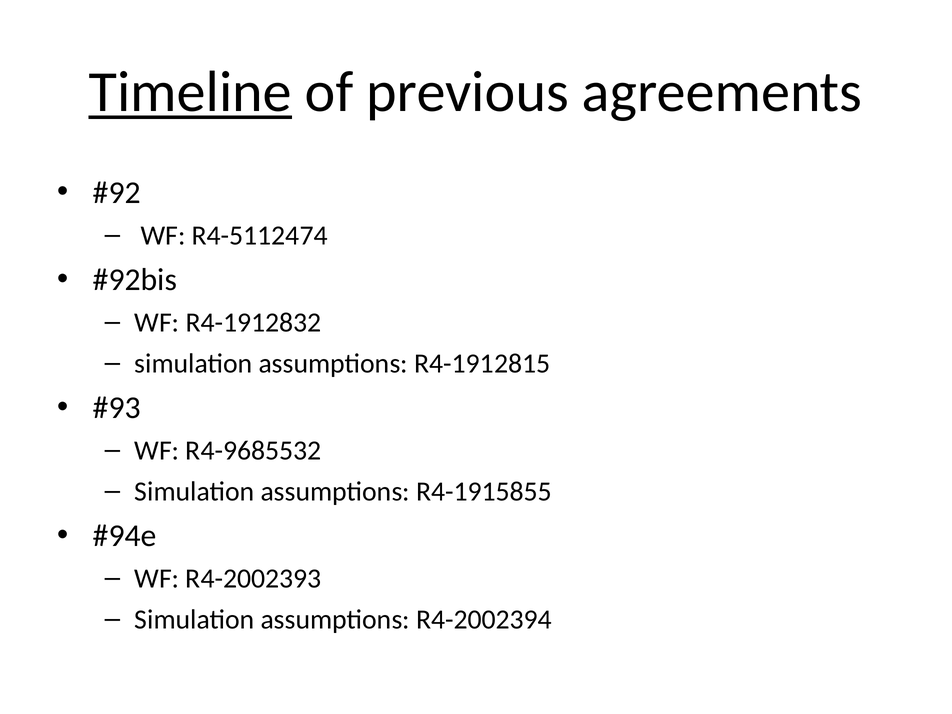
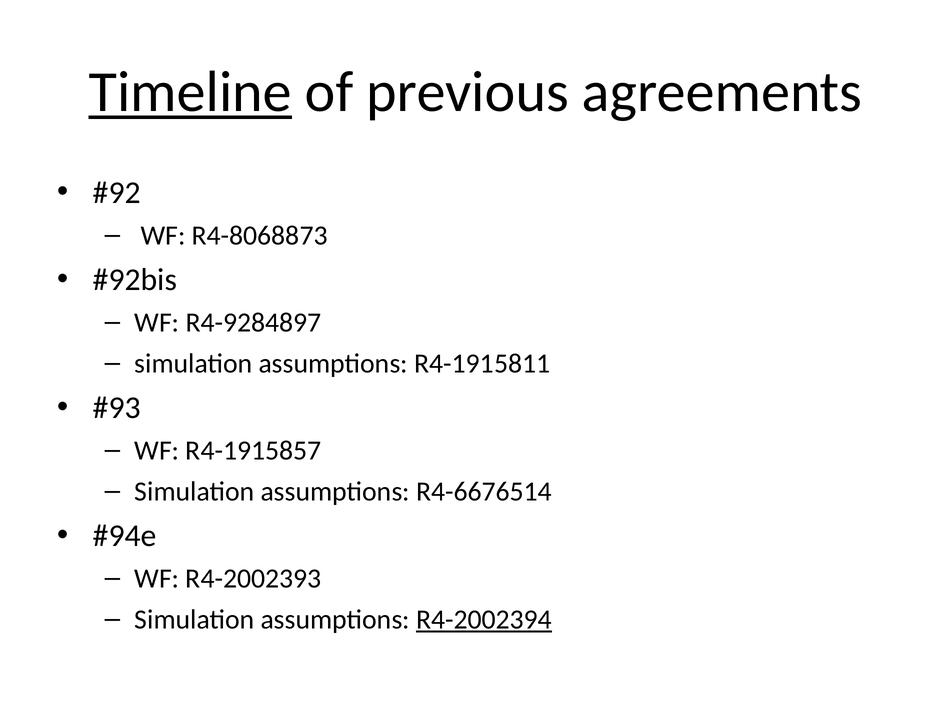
R4-5112474: R4-5112474 -> R4-8068873 (260, 235)
R4-1912832: R4-1912832 -> R4-9284897 (254, 323)
R4-1912815: R4-1912815 -> R4-1915811 (482, 364)
R4-9685532: R4-9685532 -> R4-1915857 (253, 451)
R4-1915855: R4-1915855 -> R4-6676514 (484, 492)
R4-2002394 underline: none -> present (484, 620)
